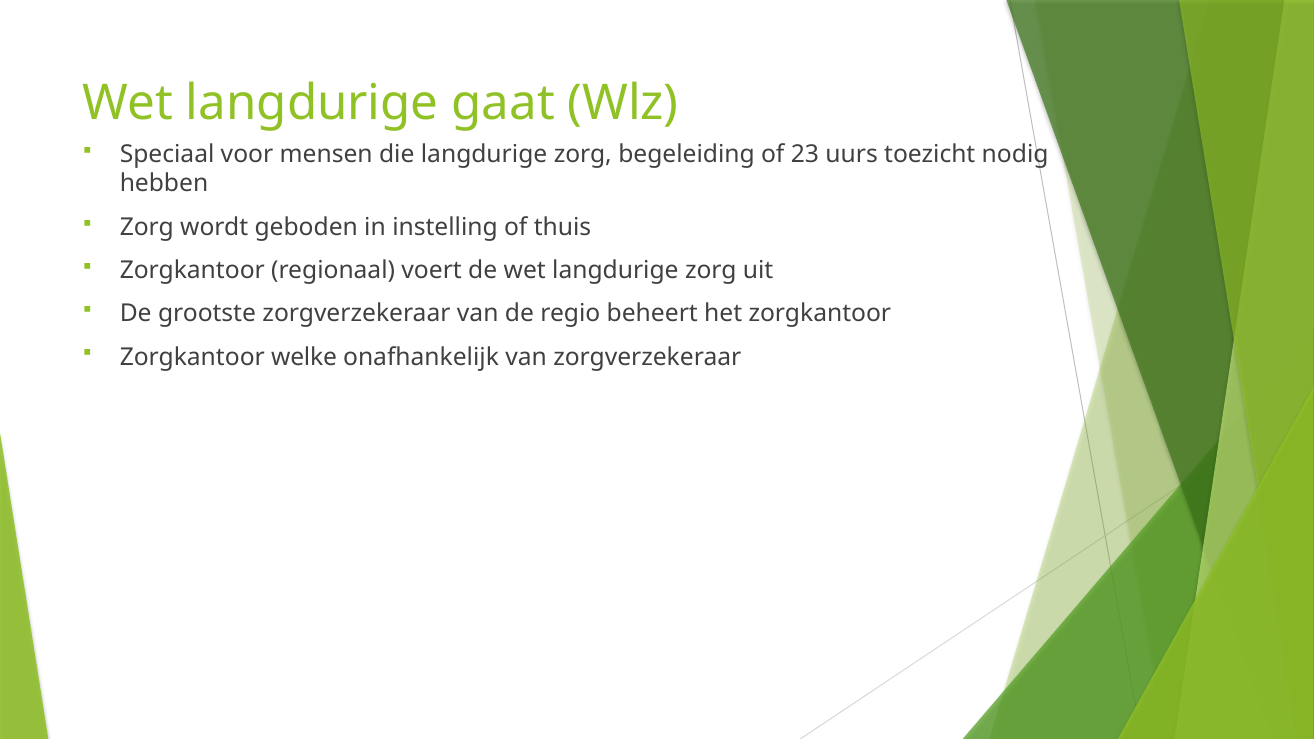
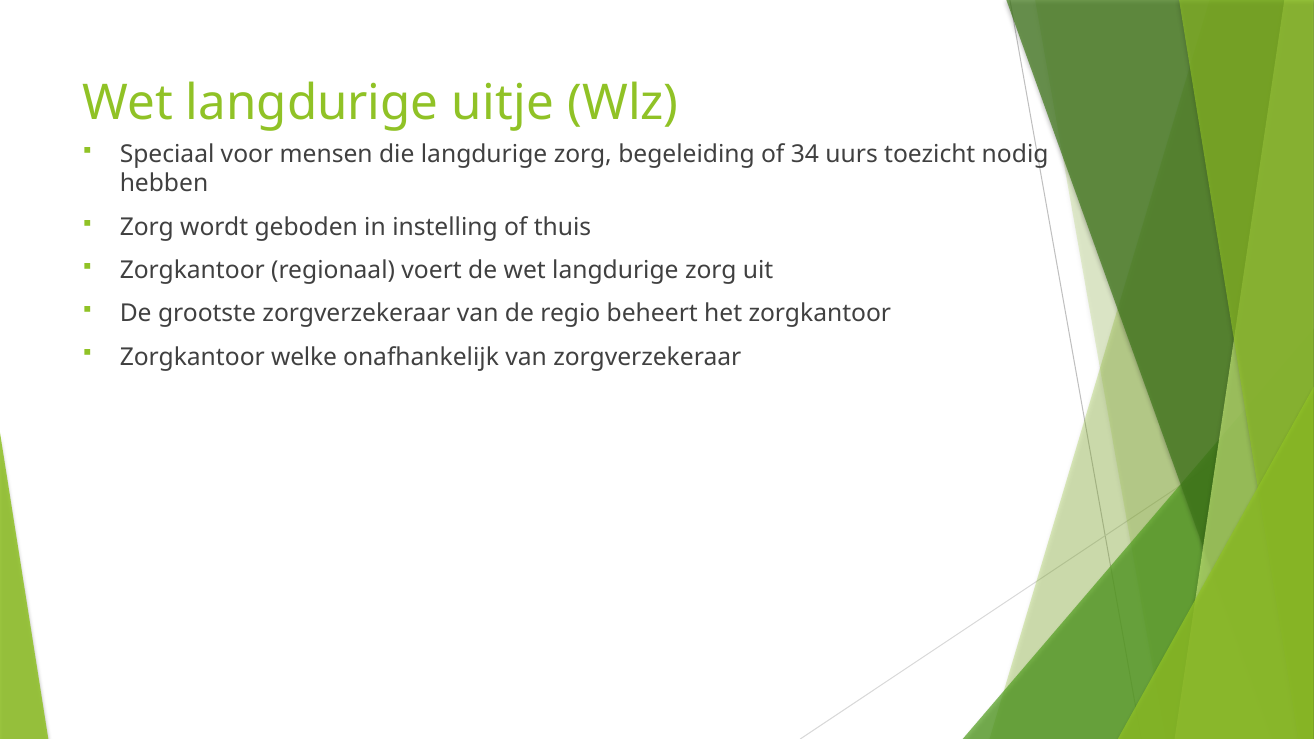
gaat: gaat -> uitje (503, 104)
23: 23 -> 34 (805, 154)
